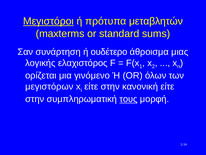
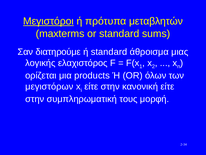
συνάρτηση: συνάρτηση -> διατηρούμε (58, 52)
ή ουδέτερο: ουδέτερο -> standard (109, 52)
γινόμενο: γινόμενο -> products (92, 75)
τους underline: present -> none (128, 99)
